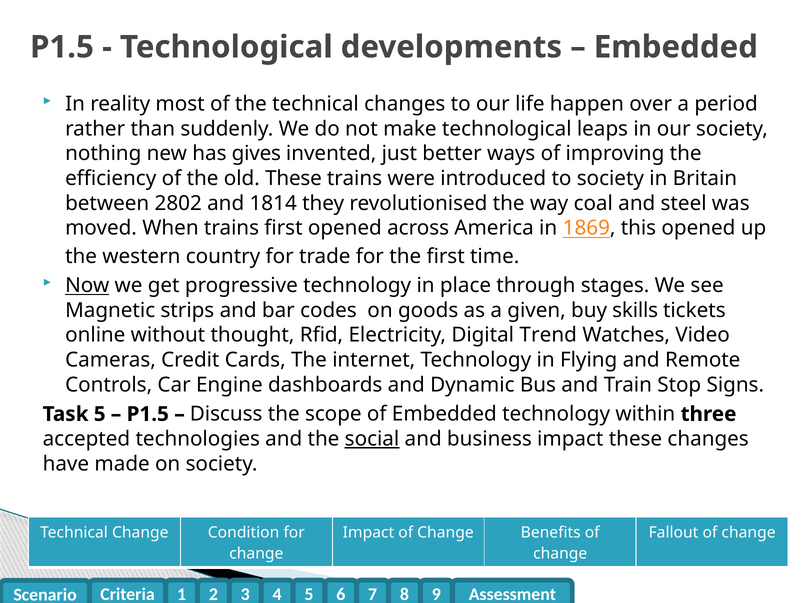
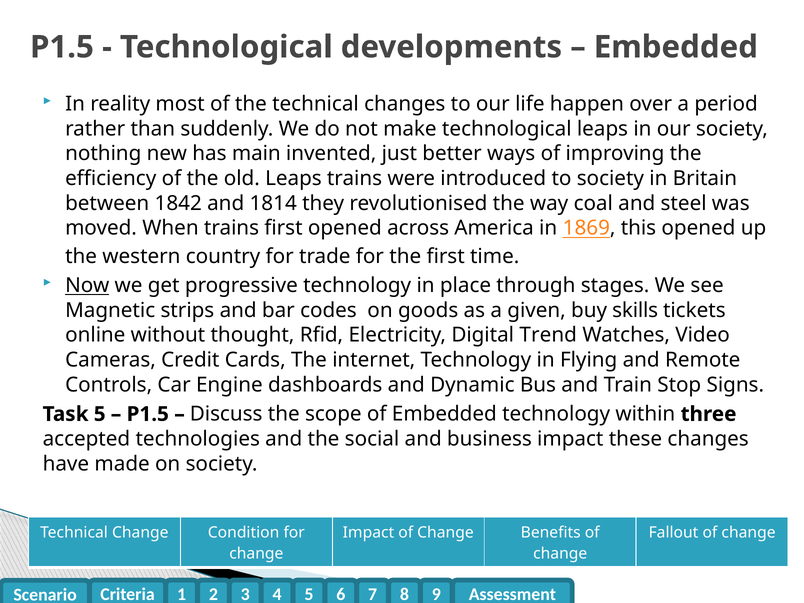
gives: gives -> main (256, 154)
old These: These -> Leaps (293, 178)
2802: 2802 -> 1842 (178, 203)
social underline: present -> none (372, 439)
